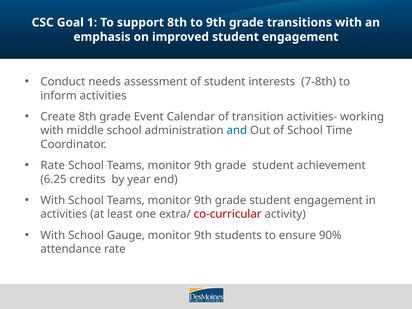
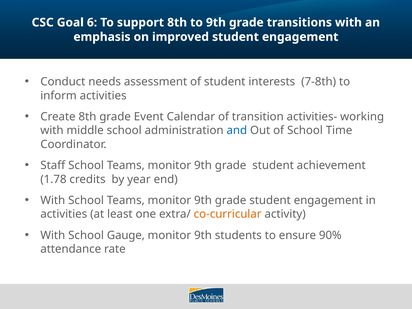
1: 1 -> 6 (92, 22)
Rate: Rate -> Staff (53, 165)
6.25: 6.25 -> 1.78 (53, 179)
co-curricular colour: red -> orange (228, 214)
